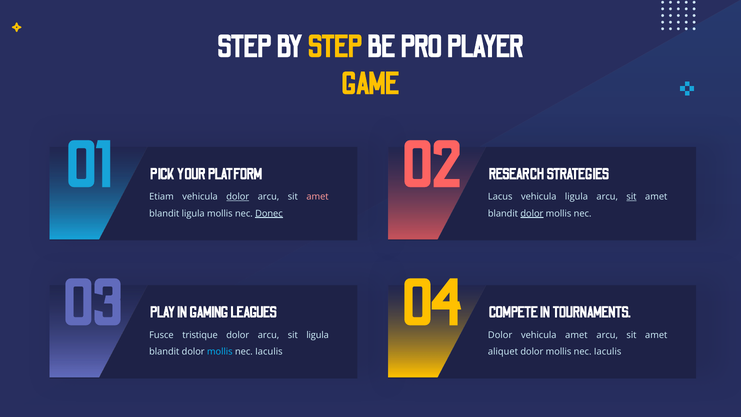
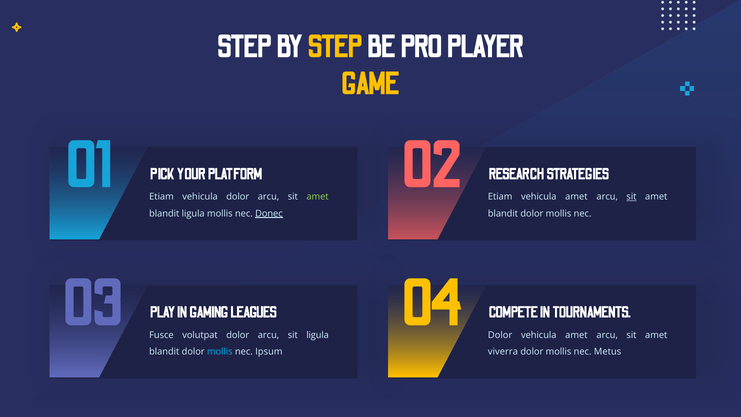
dolor underline: present -> none (238, 197)
amet colour: pink -> light green (318, 197)
Lacus: Lacus -> Etiam (500, 197)
ligula: ligula -> amet (576, 197)
dolor underline: present -> none (532, 213)
tristique: tristique -> volutpat (200, 335)
Iaculis: Iaculis -> Ipsum (269, 352)
aliquet: aliquet -> viverra (503, 352)
Iaculis: Iaculis -> Metus (608, 352)
